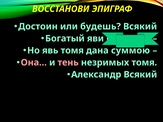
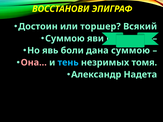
будешь: будешь -> торшер (100, 26)
Богатый: Богатый -> Суммою (65, 39)
явь томя: томя -> боли (72, 51)
тень colour: pink -> light blue (68, 63)
Александр Всякий: Всякий -> Надета (140, 75)
